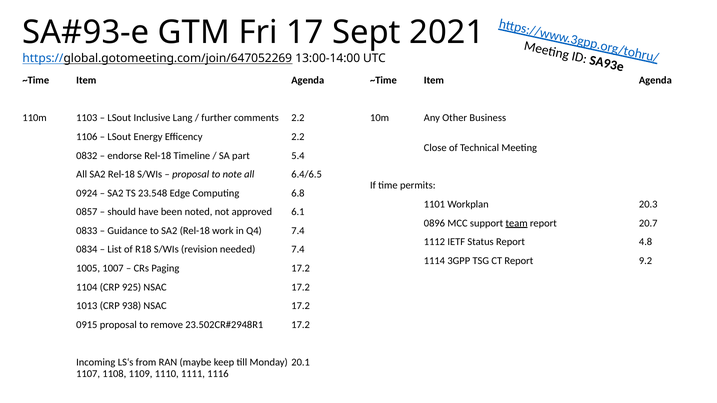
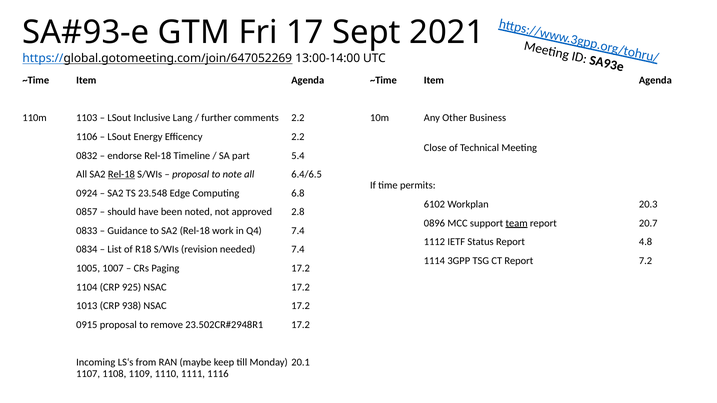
Rel-18 underline: none -> present (121, 175)
1101: 1101 -> 6102 (434, 204)
6.1: 6.1 -> 2.8 (298, 212)
9.2: 9.2 -> 7.2 (646, 261)
